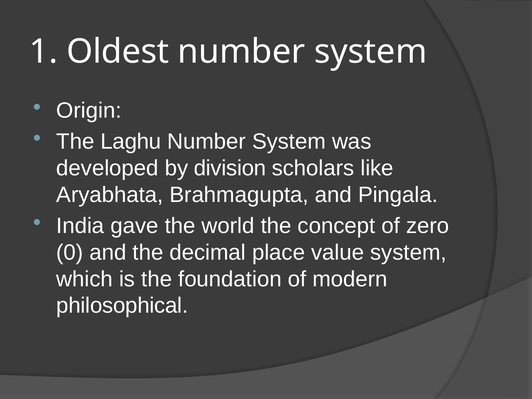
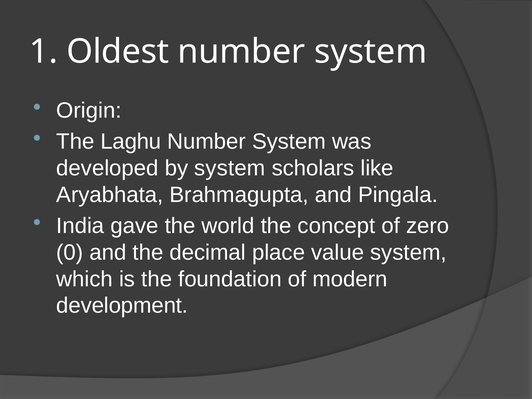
by division: division -> system (230, 168)
philosophical: philosophical -> development (122, 306)
